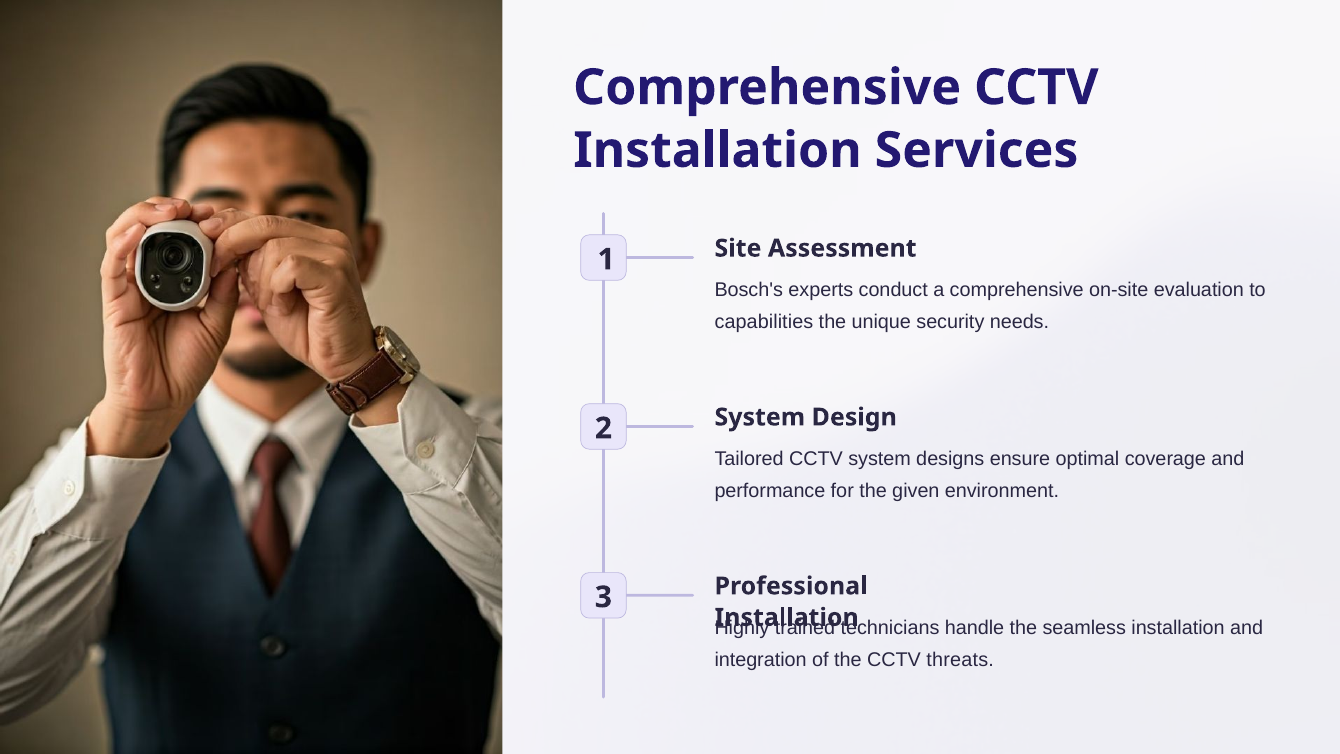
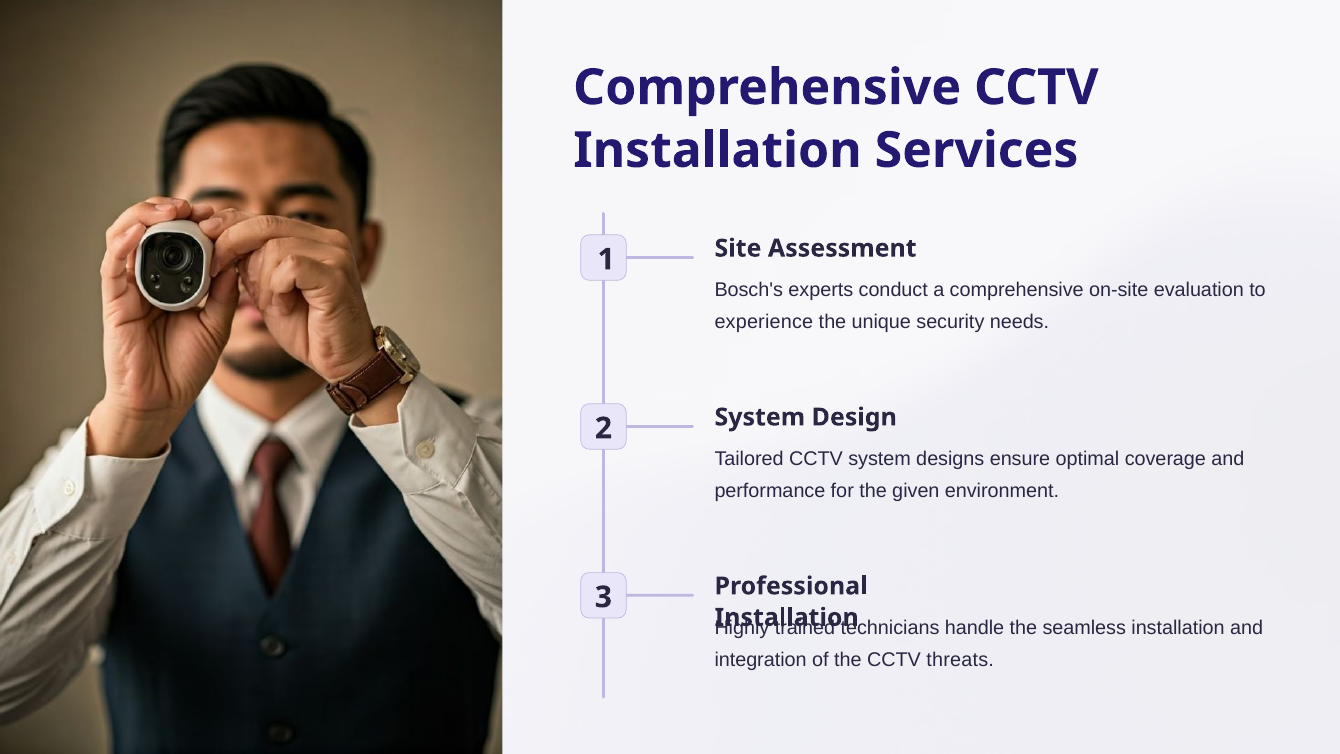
capabilities: capabilities -> experience (764, 322)
